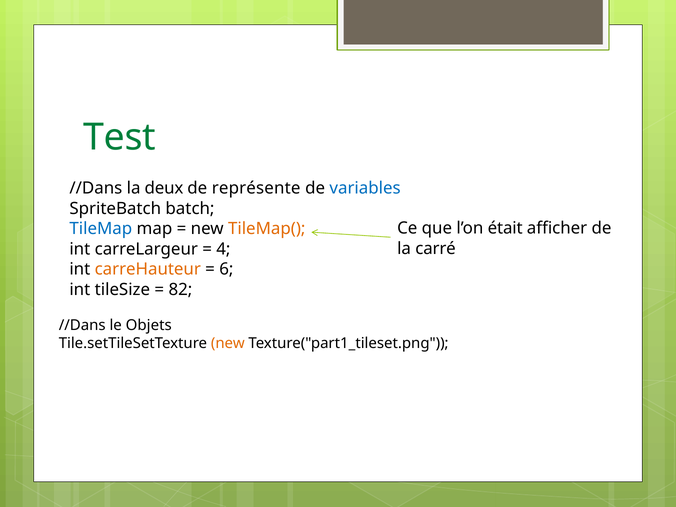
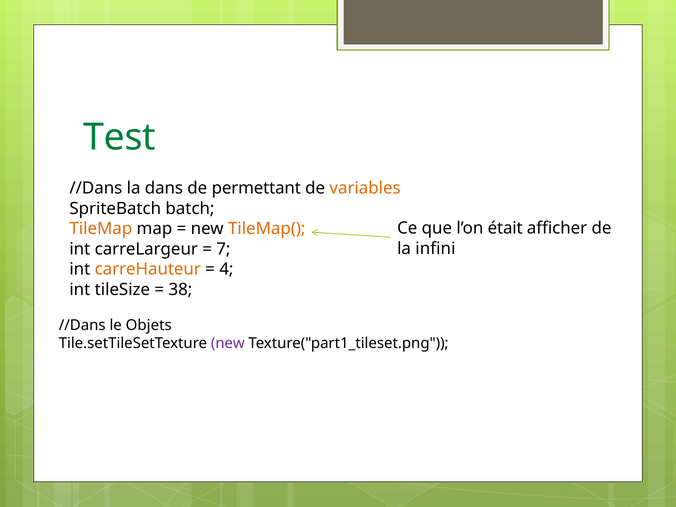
deux: deux -> dans (164, 188)
représente: représente -> permettant (256, 188)
variables colour: blue -> orange (365, 188)
TileMap colour: blue -> orange (101, 229)
carré: carré -> infini (435, 249)
4: 4 -> 7 (223, 249)
6: 6 -> 4 (226, 269)
82: 82 -> 38 (180, 290)
new colour: orange -> purple (228, 343)
